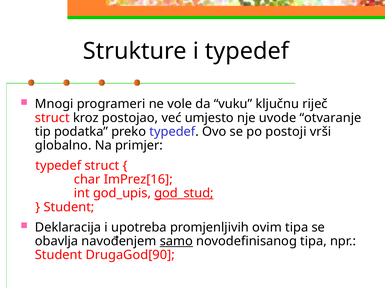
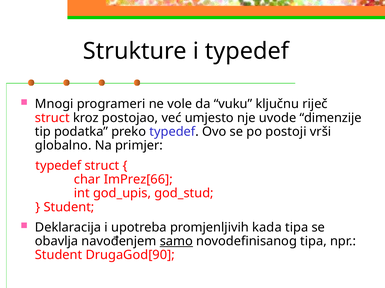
otvaranje: otvaranje -> dimenzije (331, 118)
ImPrez[16: ImPrez[16 -> ImPrez[66 (138, 180)
god_stud underline: present -> none (184, 194)
ovim: ovim -> kada (267, 228)
